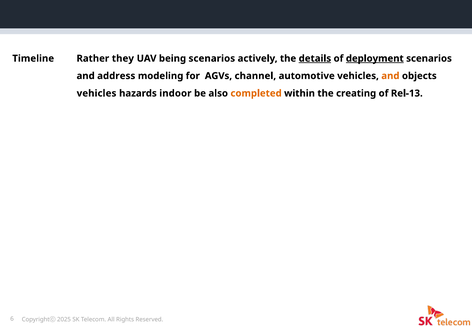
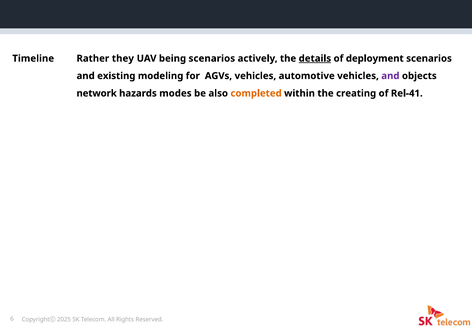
deployment underline: present -> none (375, 58)
address: address -> existing (116, 76)
AGVs channel: channel -> vehicles (255, 76)
and colour: orange -> purple (390, 76)
vehicles: vehicles -> network (97, 93)
indoor: indoor -> modes (175, 93)
Rel-13: Rel-13 -> Rel-41 (407, 93)
